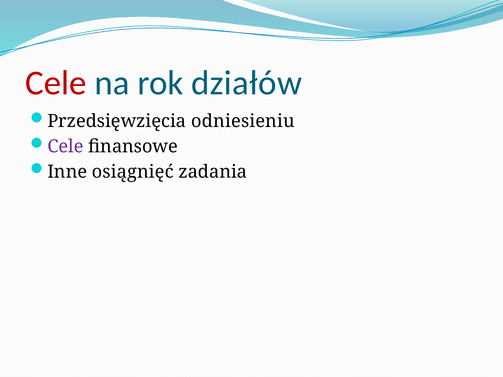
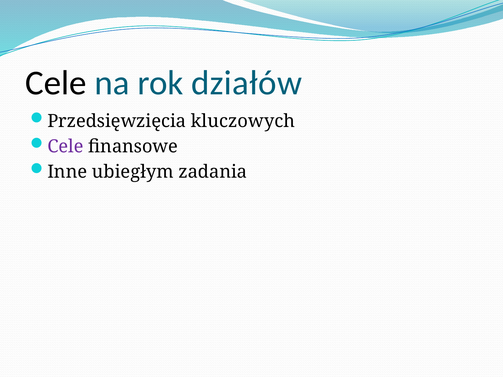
Cele colour: red -> black (56, 83)
odniesieniu: odniesieniu -> kluczowych (243, 121)
osiągnięć: osiągnięć -> ubiegłym (133, 172)
